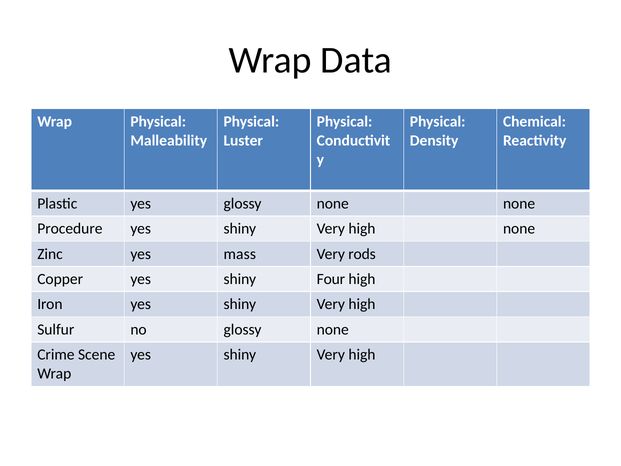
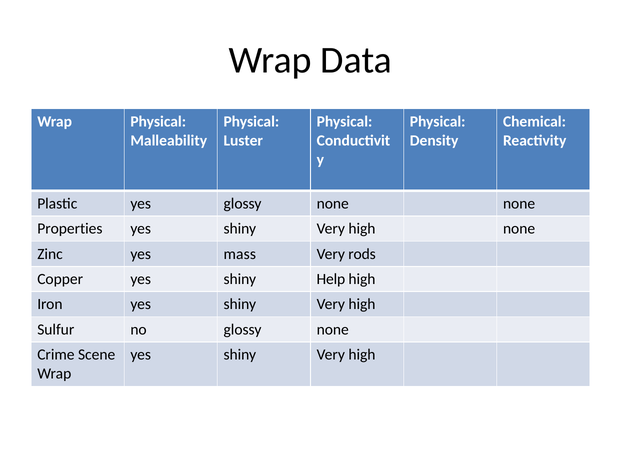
Procedure: Procedure -> Properties (70, 229)
Four: Four -> Help (331, 279)
